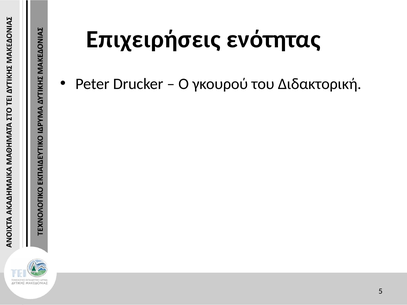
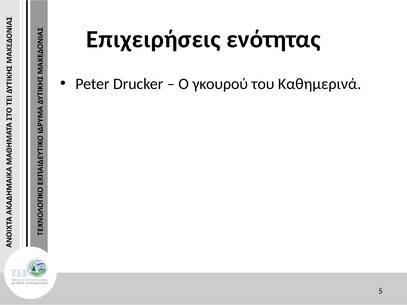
Διδακτορική: Διδακτορική -> Καθημερινά (320, 84)
